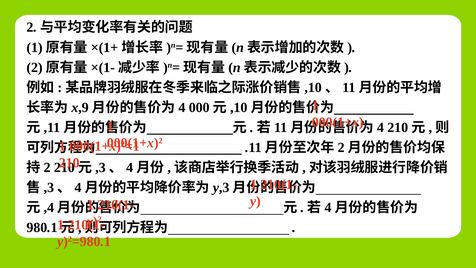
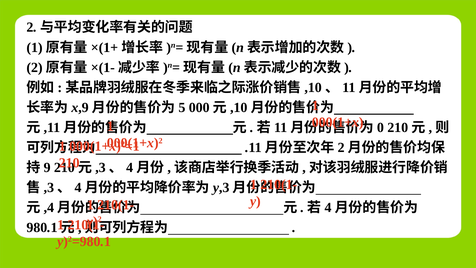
4: 4 -> 5 (182, 107)
4: 4 -> 0 (380, 127)
2: 2 -> 9 (47, 167)
